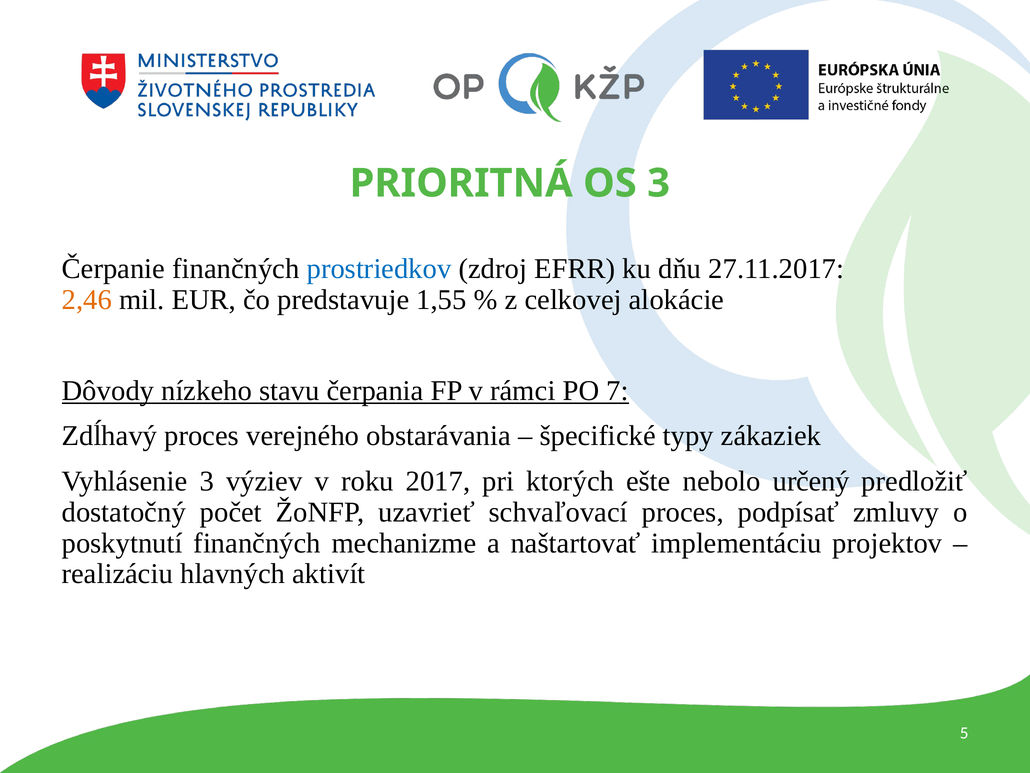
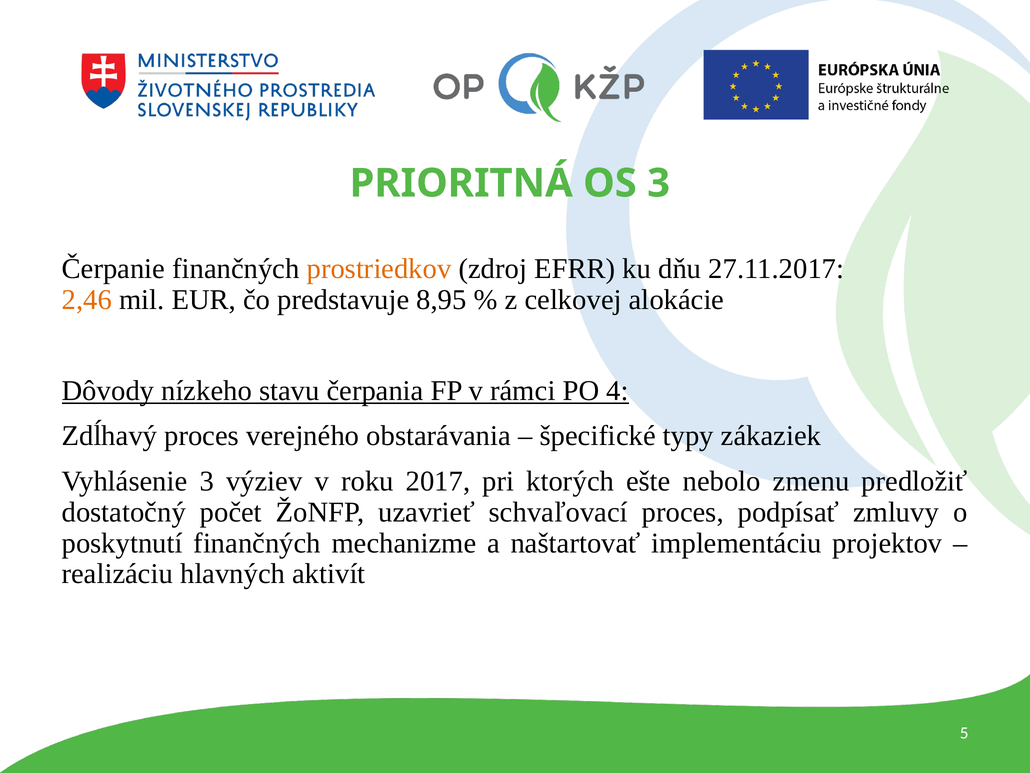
prostriedkov colour: blue -> orange (379, 269)
1,55: 1,55 -> 8,95 (442, 300)
7: 7 -> 4 (617, 390)
určený: určený -> zmenu (811, 481)
